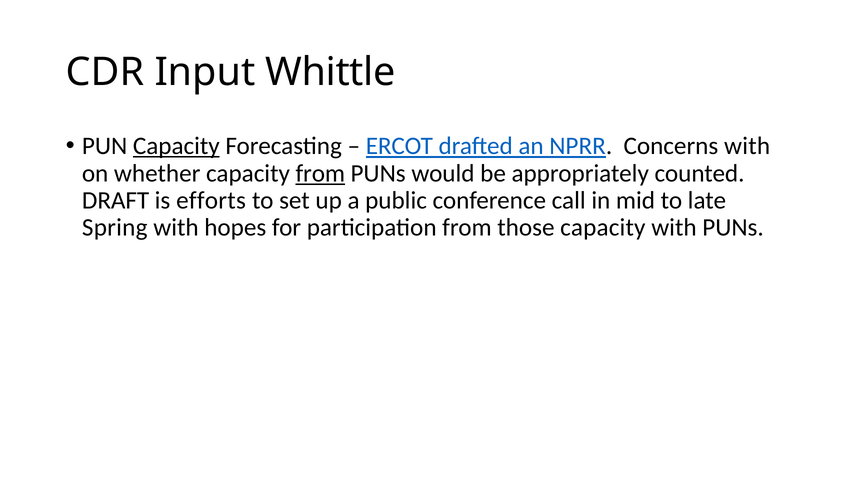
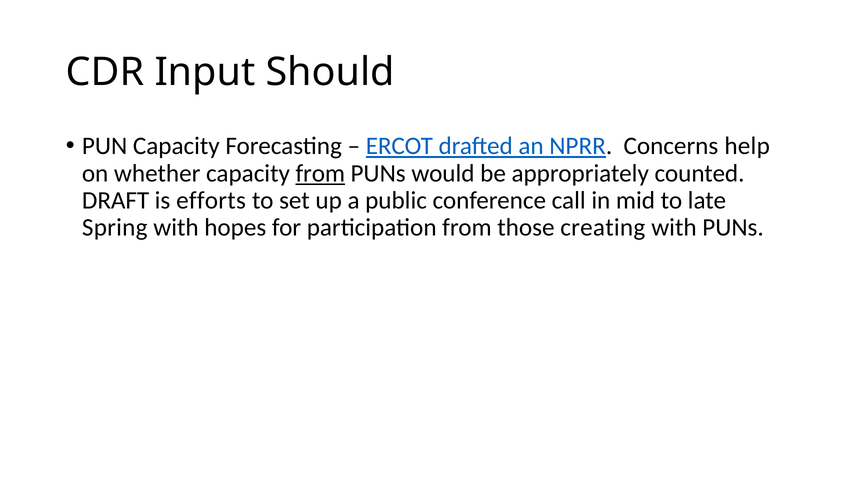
Whittle: Whittle -> Should (330, 72)
Capacity underline: present -> none (176, 146)
Concerns with: with -> help (747, 146)
those capacity: capacity -> creating (603, 228)
